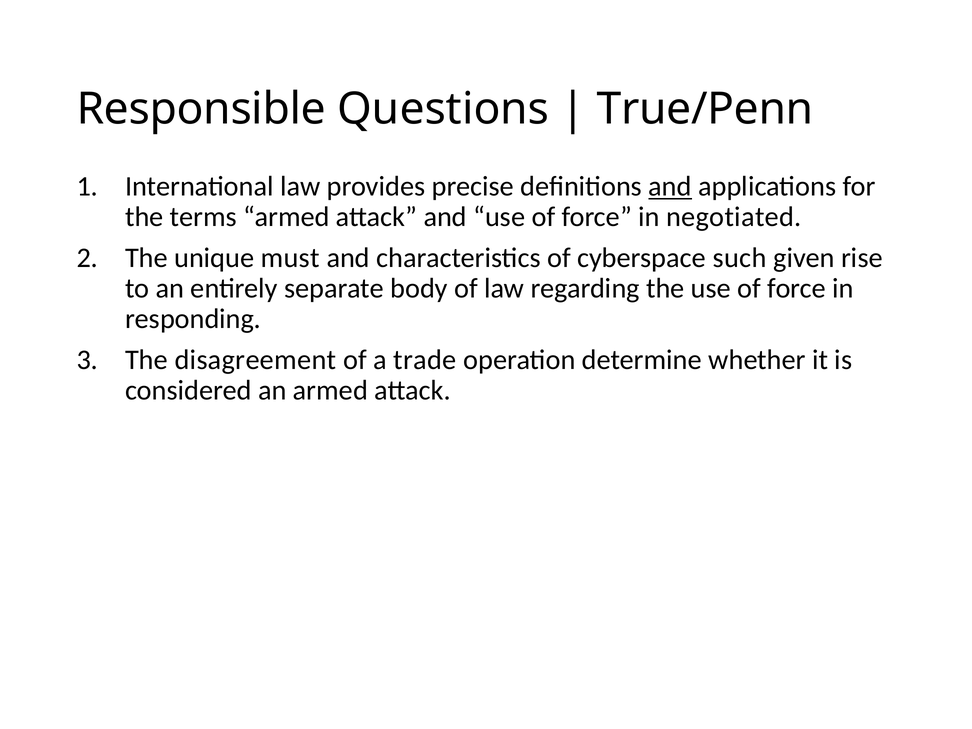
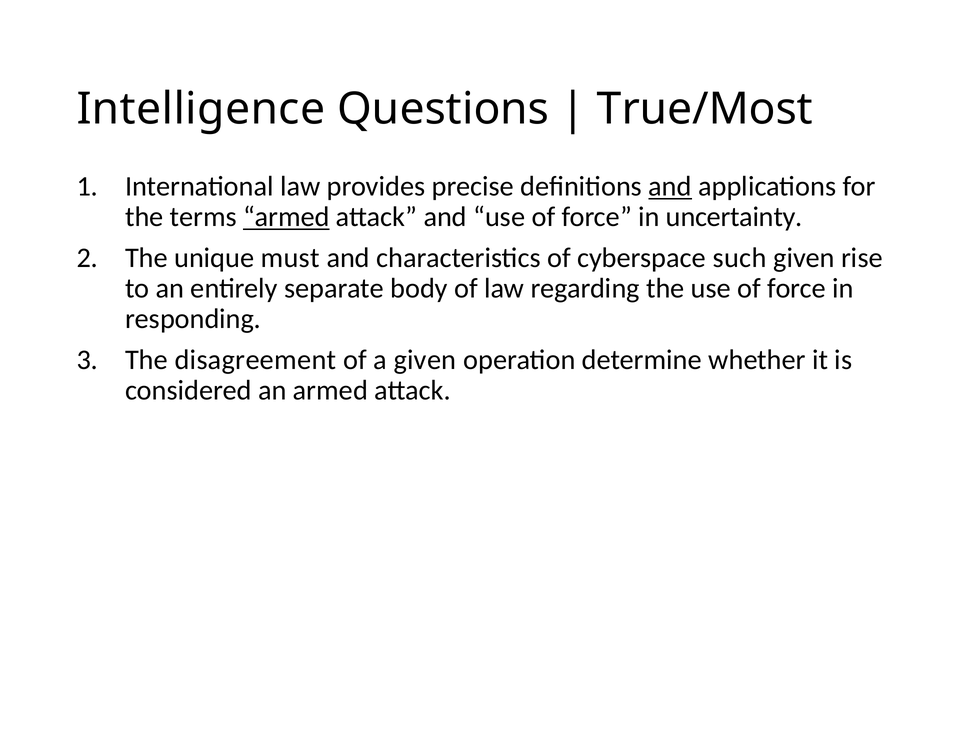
Responsible: Responsible -> Intelligence (201, 109)
True/Penn: True/Penn -> True/Most (705, 109)
armed underline: none -> present (286, 217)
negotiated: negotiated -> uncertainty (734, 217)
a trade: trade -> given (425, 360)
